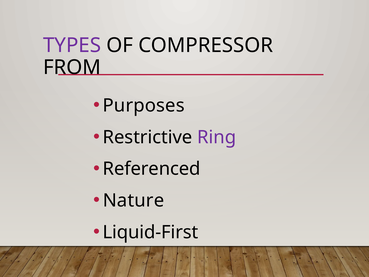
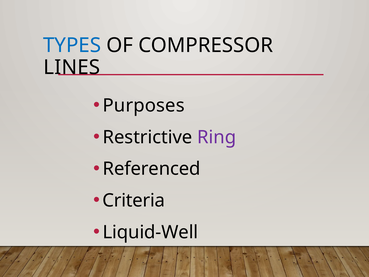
TYPES colour: purple -> blue (72, 45)
FROM: FROM -> LINES (72, 67)
Nature: Nature -> Criteria (134, 200)
Liquid-First: Liquid-First -> Liquid-Well (150, 232)
